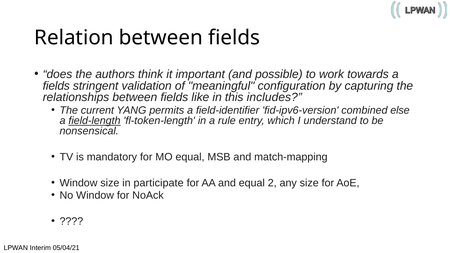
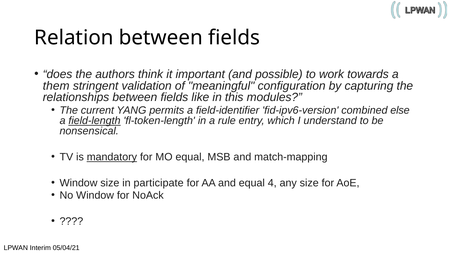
fields: fields -> them (56, 86)
includes: includes -> modules (274, 97)
mandatory underline: none -> present (112, 157)
2: 2 -> 4 (272, 183)
